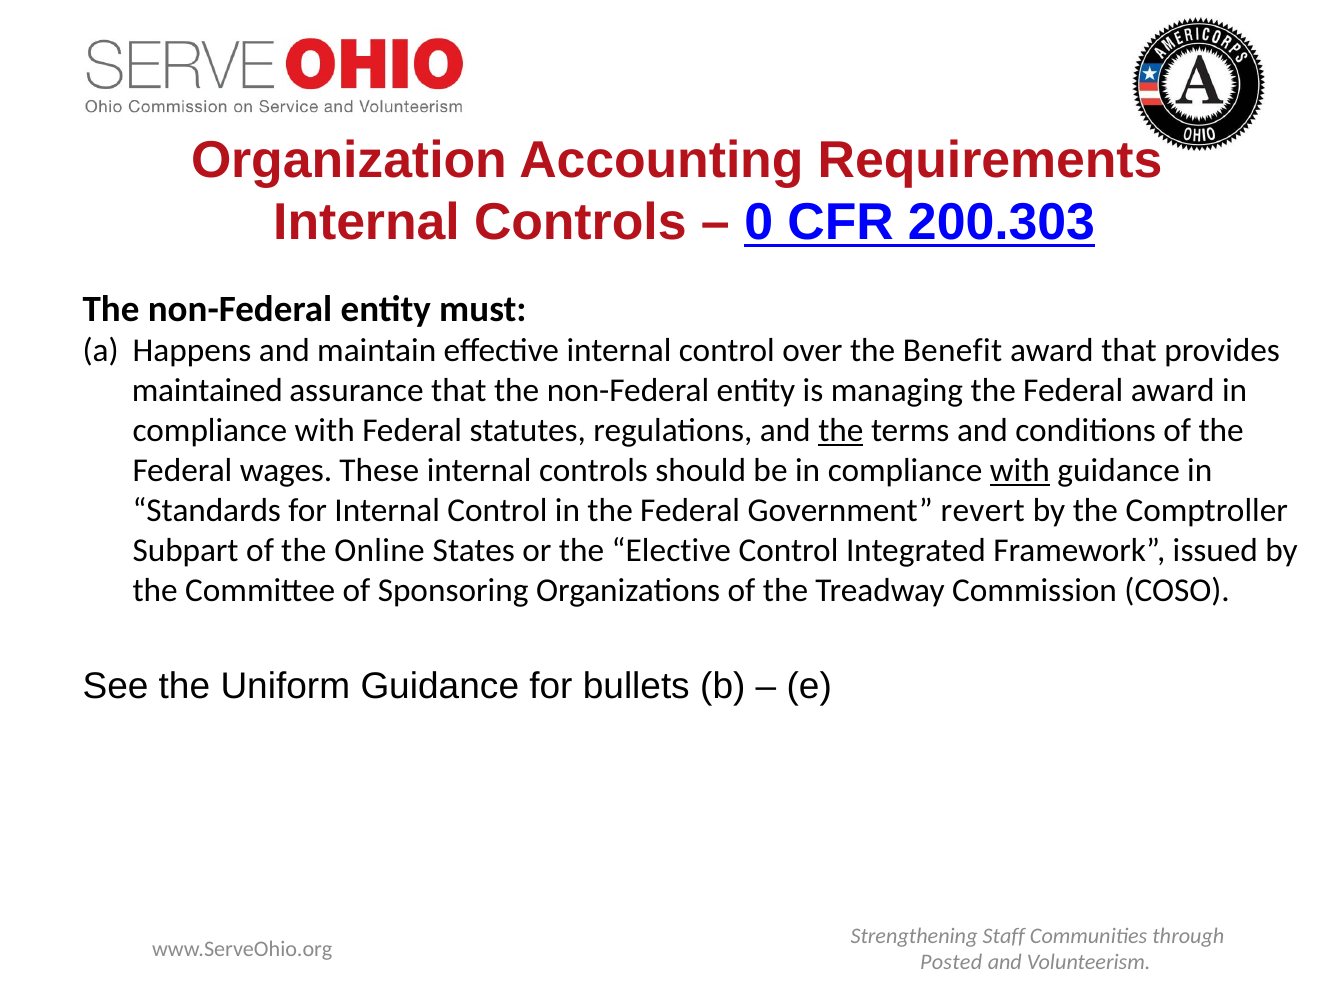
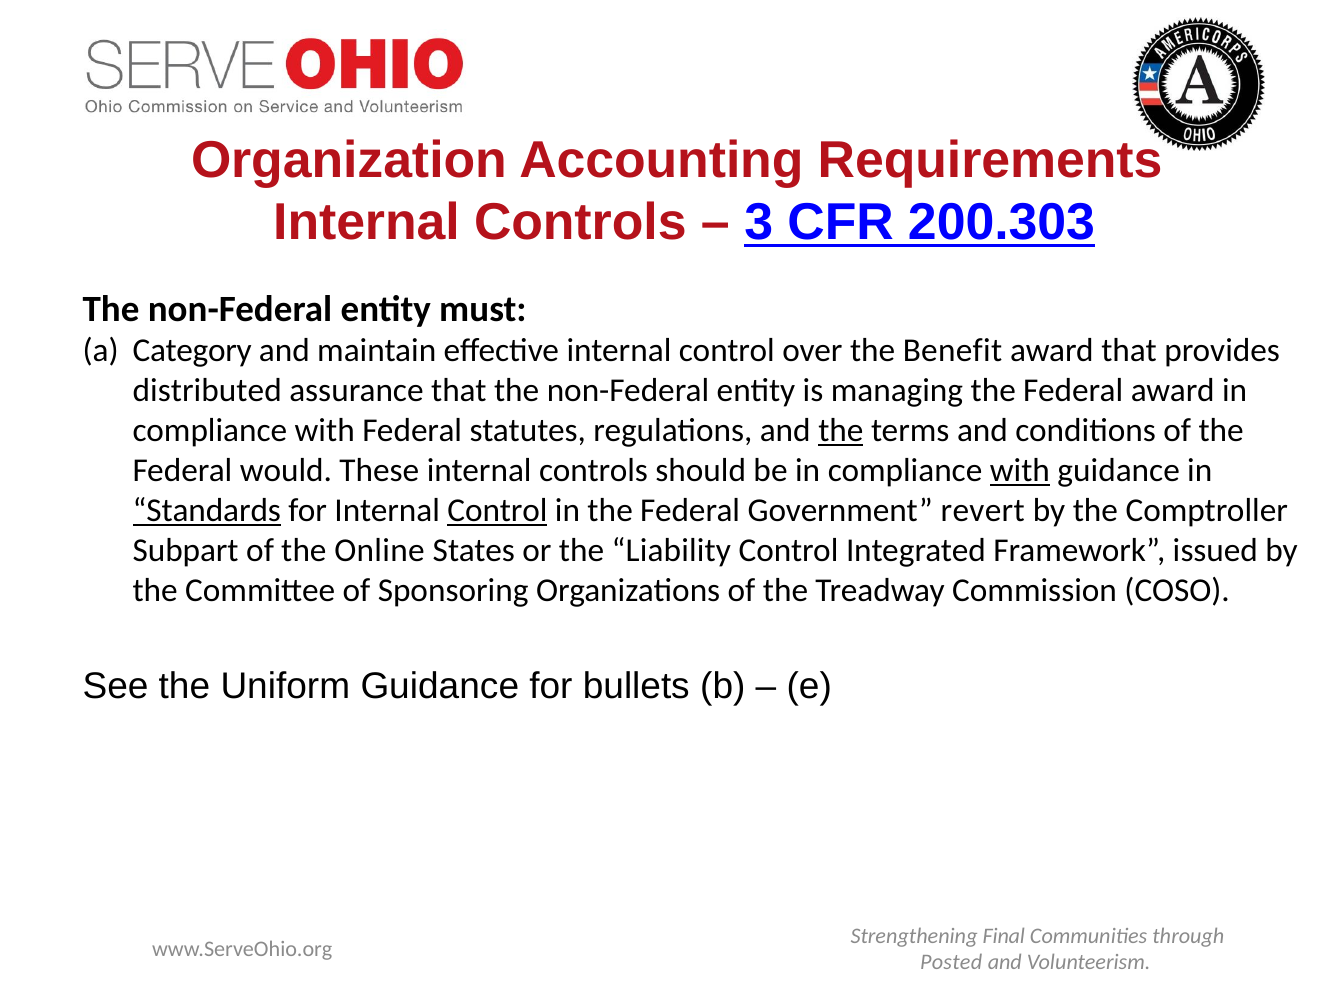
0: 0 -> 3 (759, 223)
Happens: Happens -> Category (192, 351)
maintained: maintained -> distributed (207, 391)
wages: wages -> would (286, 471)
Standards underline: none -> present (207, 511)
Control underline: none -> present (497, 511)
Elective: Elective -> Liability (671, 551)
Staff: Staff -> Final (1004, 936)
